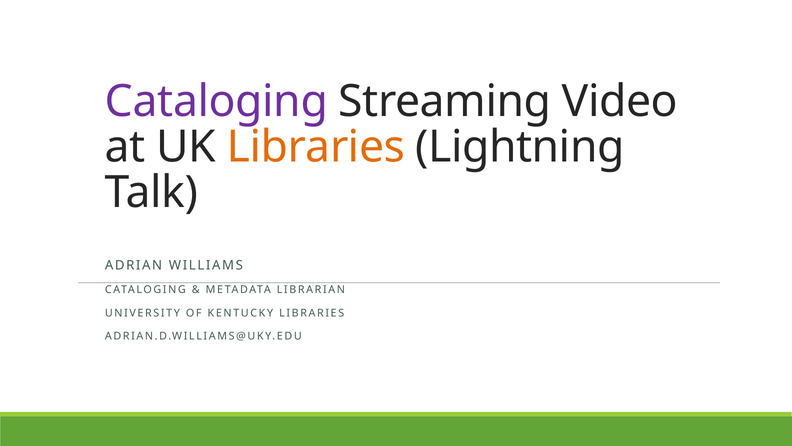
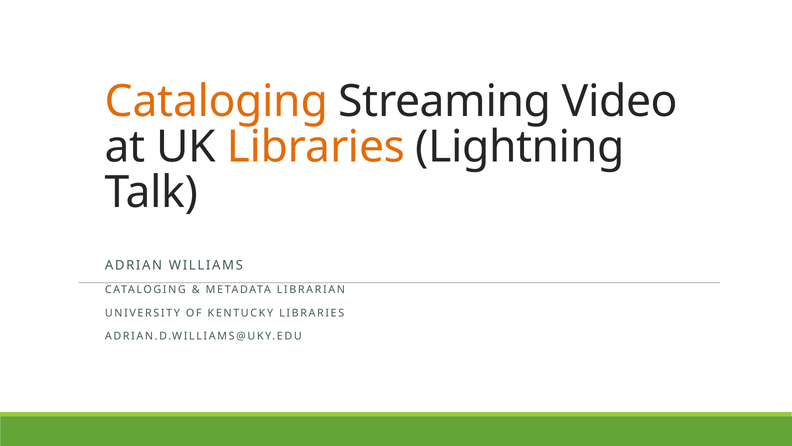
Cataloging colour: purple -> orange (216, 101)
